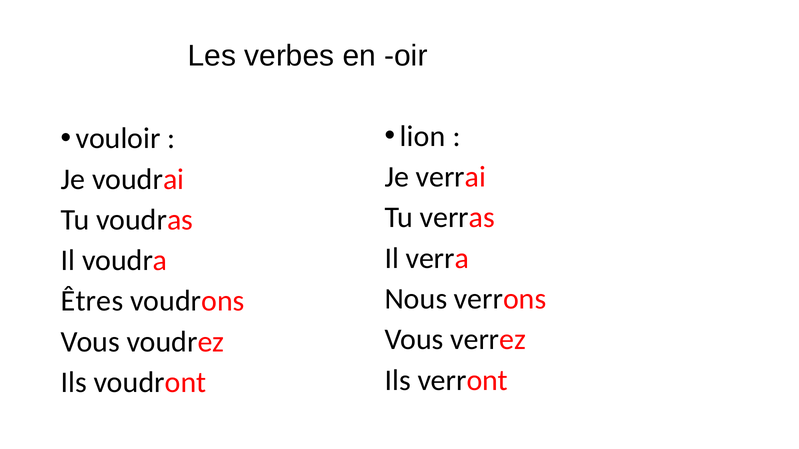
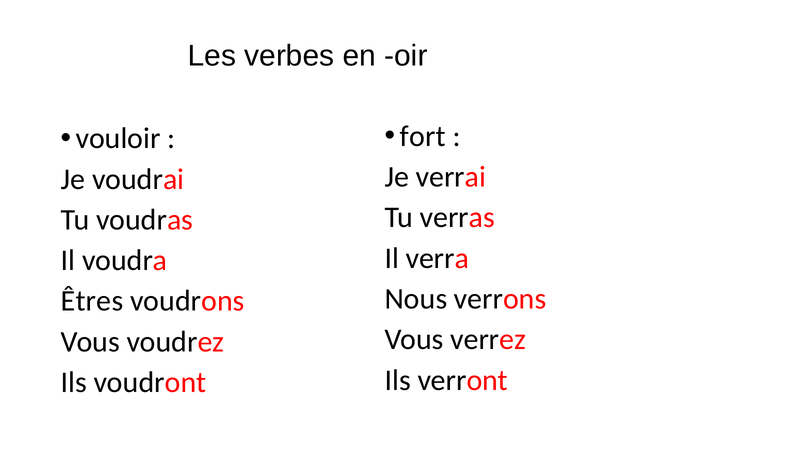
lion: lion -> fort (423, 136)
